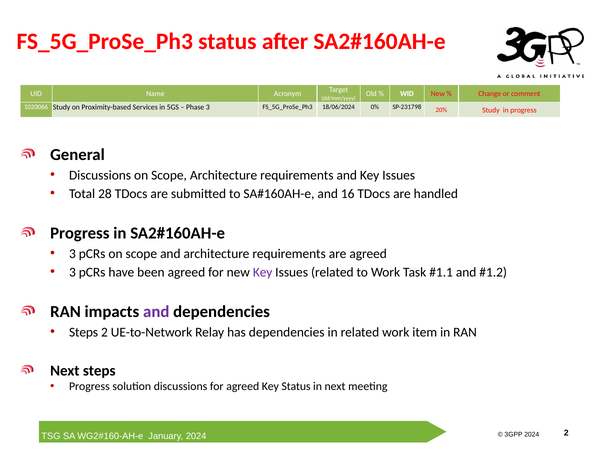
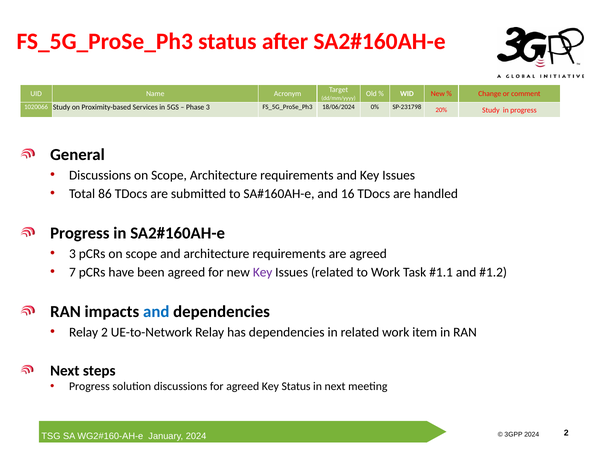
28: 28 -> 86 (105, 194)
3: 3 -> 7 (72, 272)
and colour: purple -> blue (156, 312)
Steps: Steps -> Relay (84, 332)
